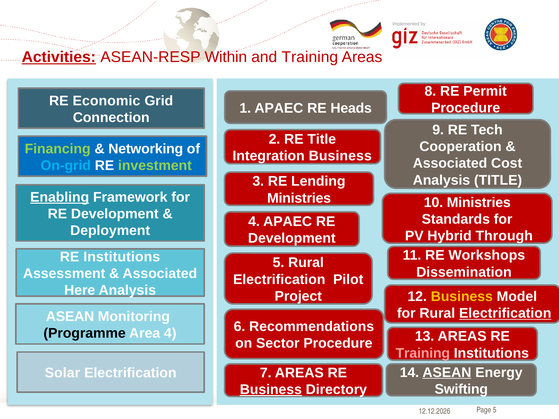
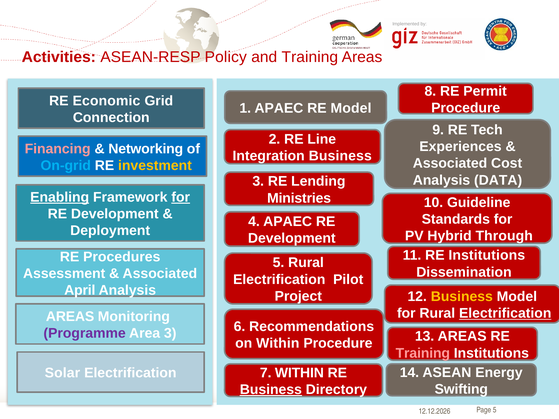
Activities underline: present -> none (59, 57)
Within: Within -> Policy (226, 57)
RE Heads: Heads -> Model (351, 108)
RE Title: Title -> Line (322, 139)
Cooperation: Cooperation -> Experiences (460, 147)
Financing colour: light green -> pink (58, 149)
investment colour: light green -> yellow (155, 166)
Analysis TITLE: TITLE -> DATA (498, 180)
for underline: none -> present (181, 197)
10 Ministries: Ministries -> Guideline (479, 203)
RE Workshops: Workshops -> Institutions (487, 256)
RE Institutions: Institutions -> Procedures (122, 257)
Here: Here -> April (80, 290)
ASEAN: ASEAN -> AREAS (70, 317)
Programme colour: black -> purple (85, 333)
Area 4: 4 -> 3 (170, 333)
on Sector: Sector -> Within (278, 344)
ASEAN underline: present -> none (447, 373)
7 AREAS: AREAS -> WITHIN (299, 373)
